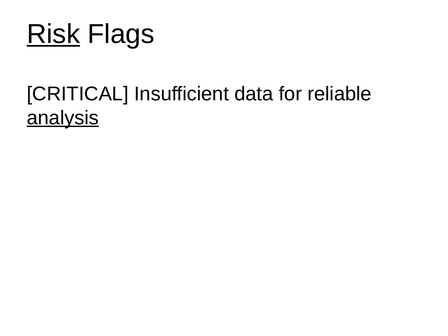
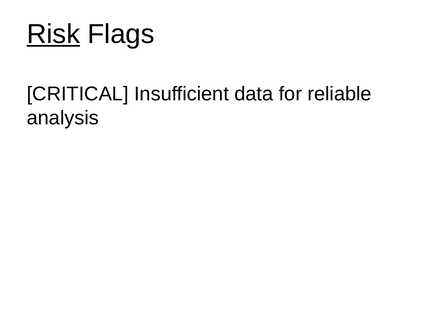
analysis underline: present -> none (63, 118)
